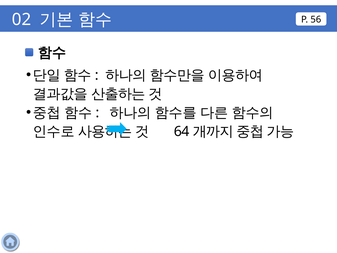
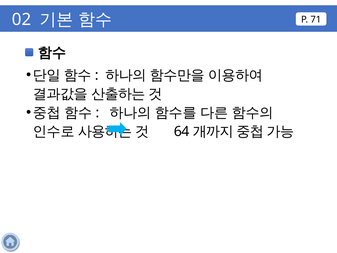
56: 56 -> 71 (316, 20)
